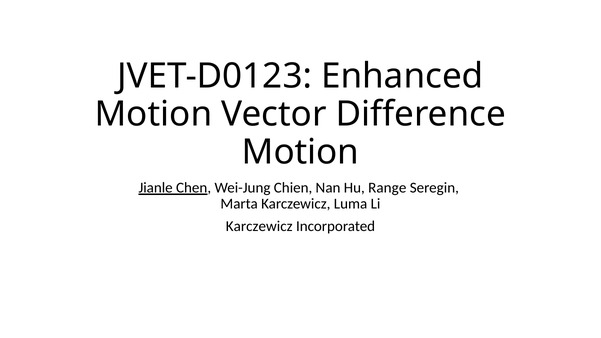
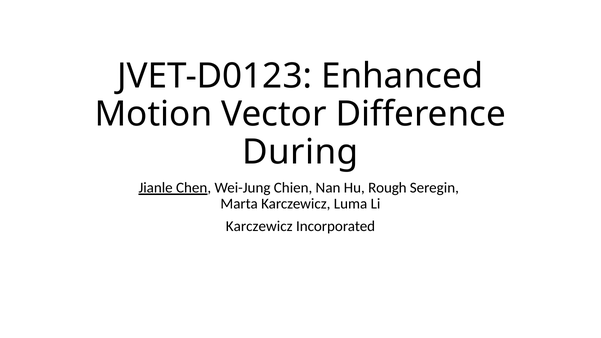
Motion: Motion -> During (300, 152)
Range: Range -> Rough (387, 188)
